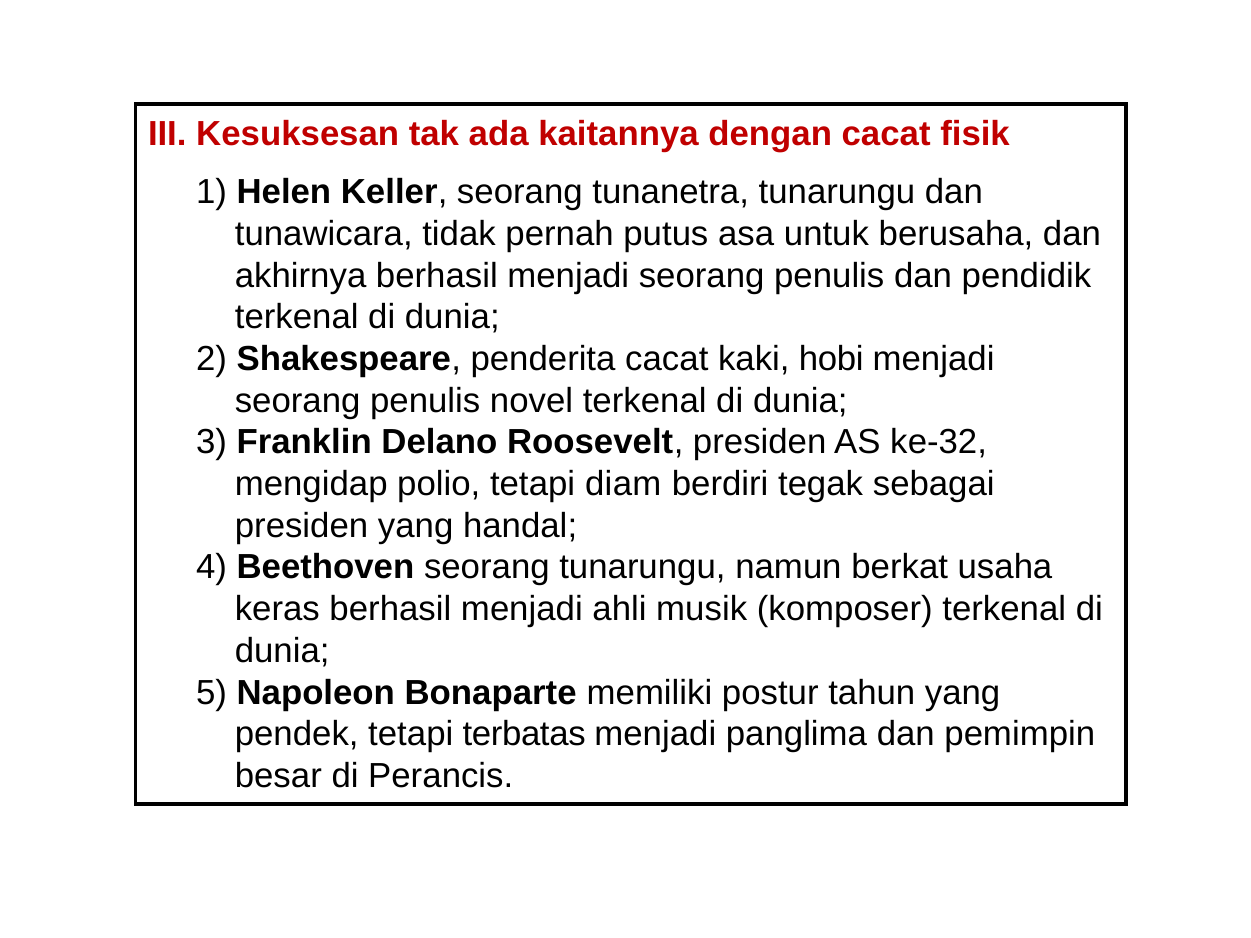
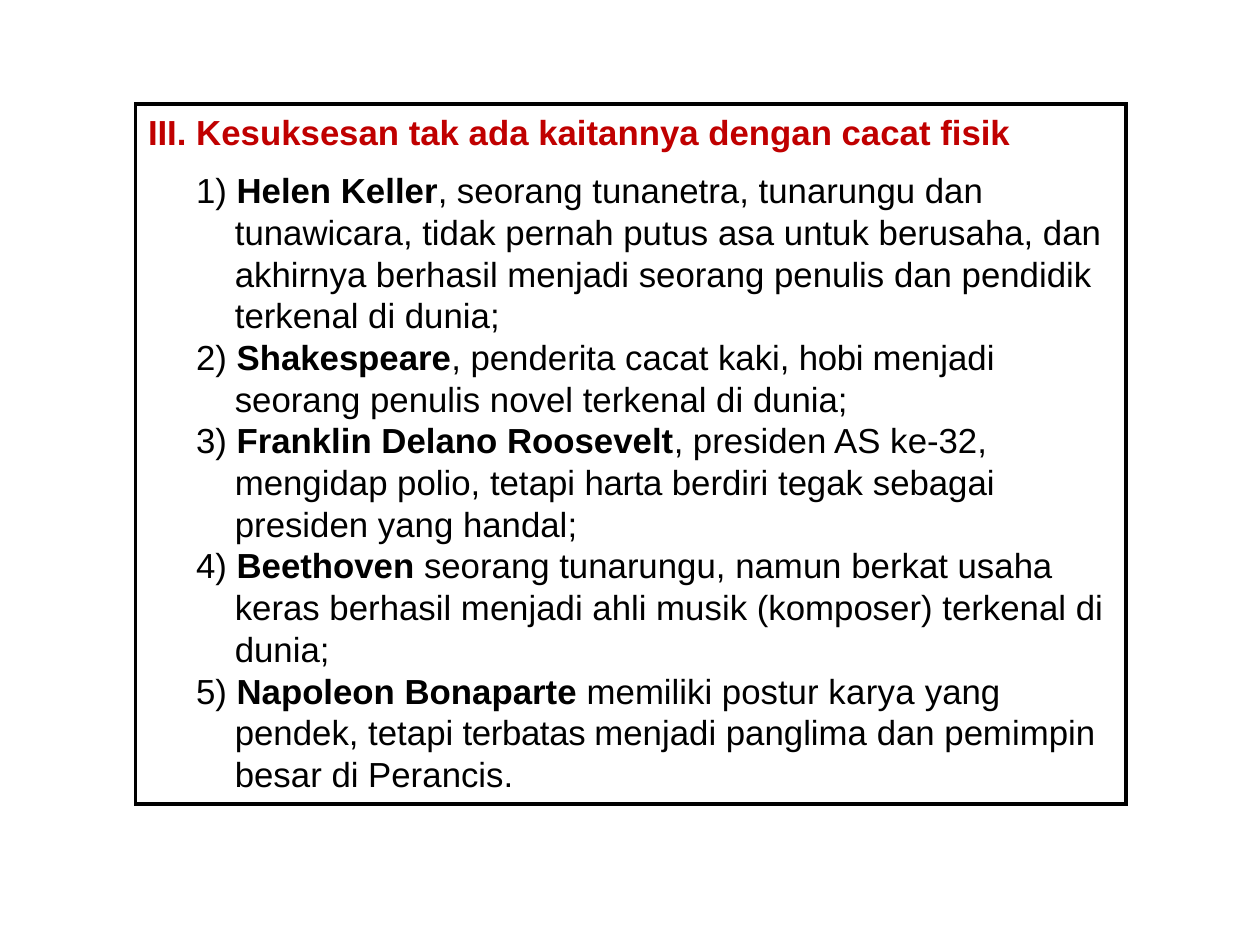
diam: diam -> harta (624, 484)
tahun: tahun -> karya (872, 693)
